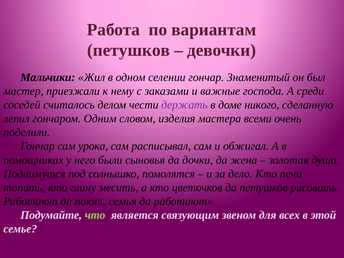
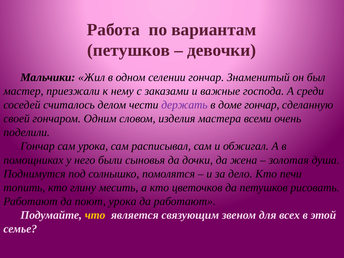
доме никого: никого -> гончар (262, 105)
лепил: лепил -> своей (17, 119)
поют семья: семья -> урока (123, 201)
что colour: light green -> yellow (95, 215)
